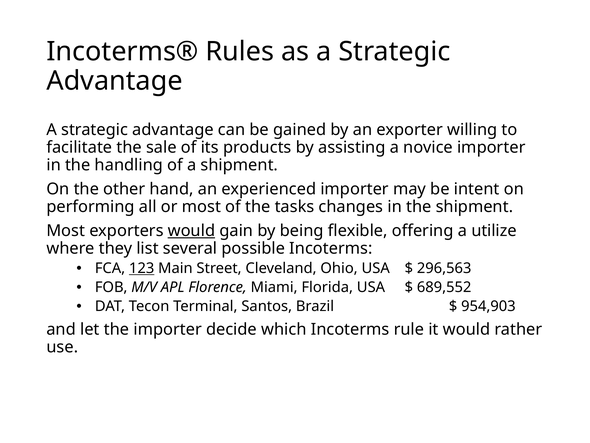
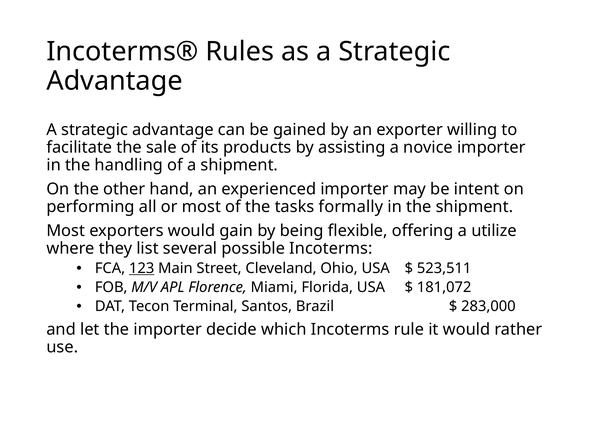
changes: changes -> formally (351, 207)
would underline: present -> none (191, 230)
296,563: 296,563 -> 523,511 (444, 268)
689,552: 689,552 -> 181,072 (444, 287)
954,903: 954,903 -> 283,000 (488, 306)
